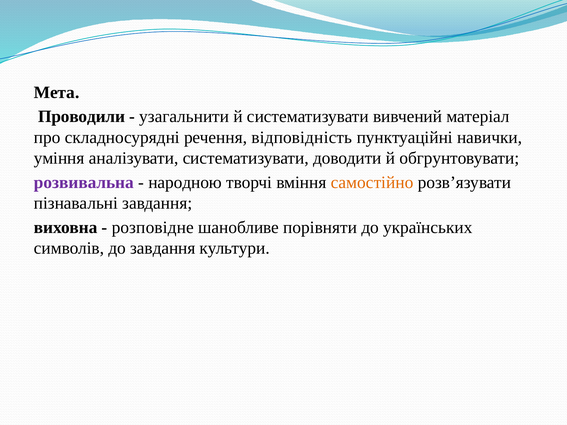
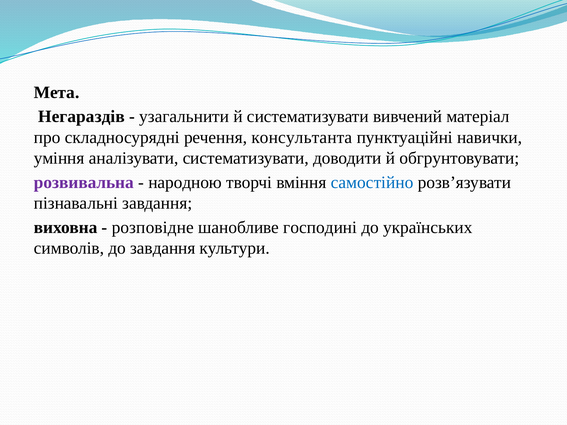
Проводили: Проводили -> Негараздів (81, 117)
відповідність: відповідність -> консультанта (302, 137)
самостійно colour: orange -> blue (372, 182)
порівняти: порівняти -> господині (320, 228)
